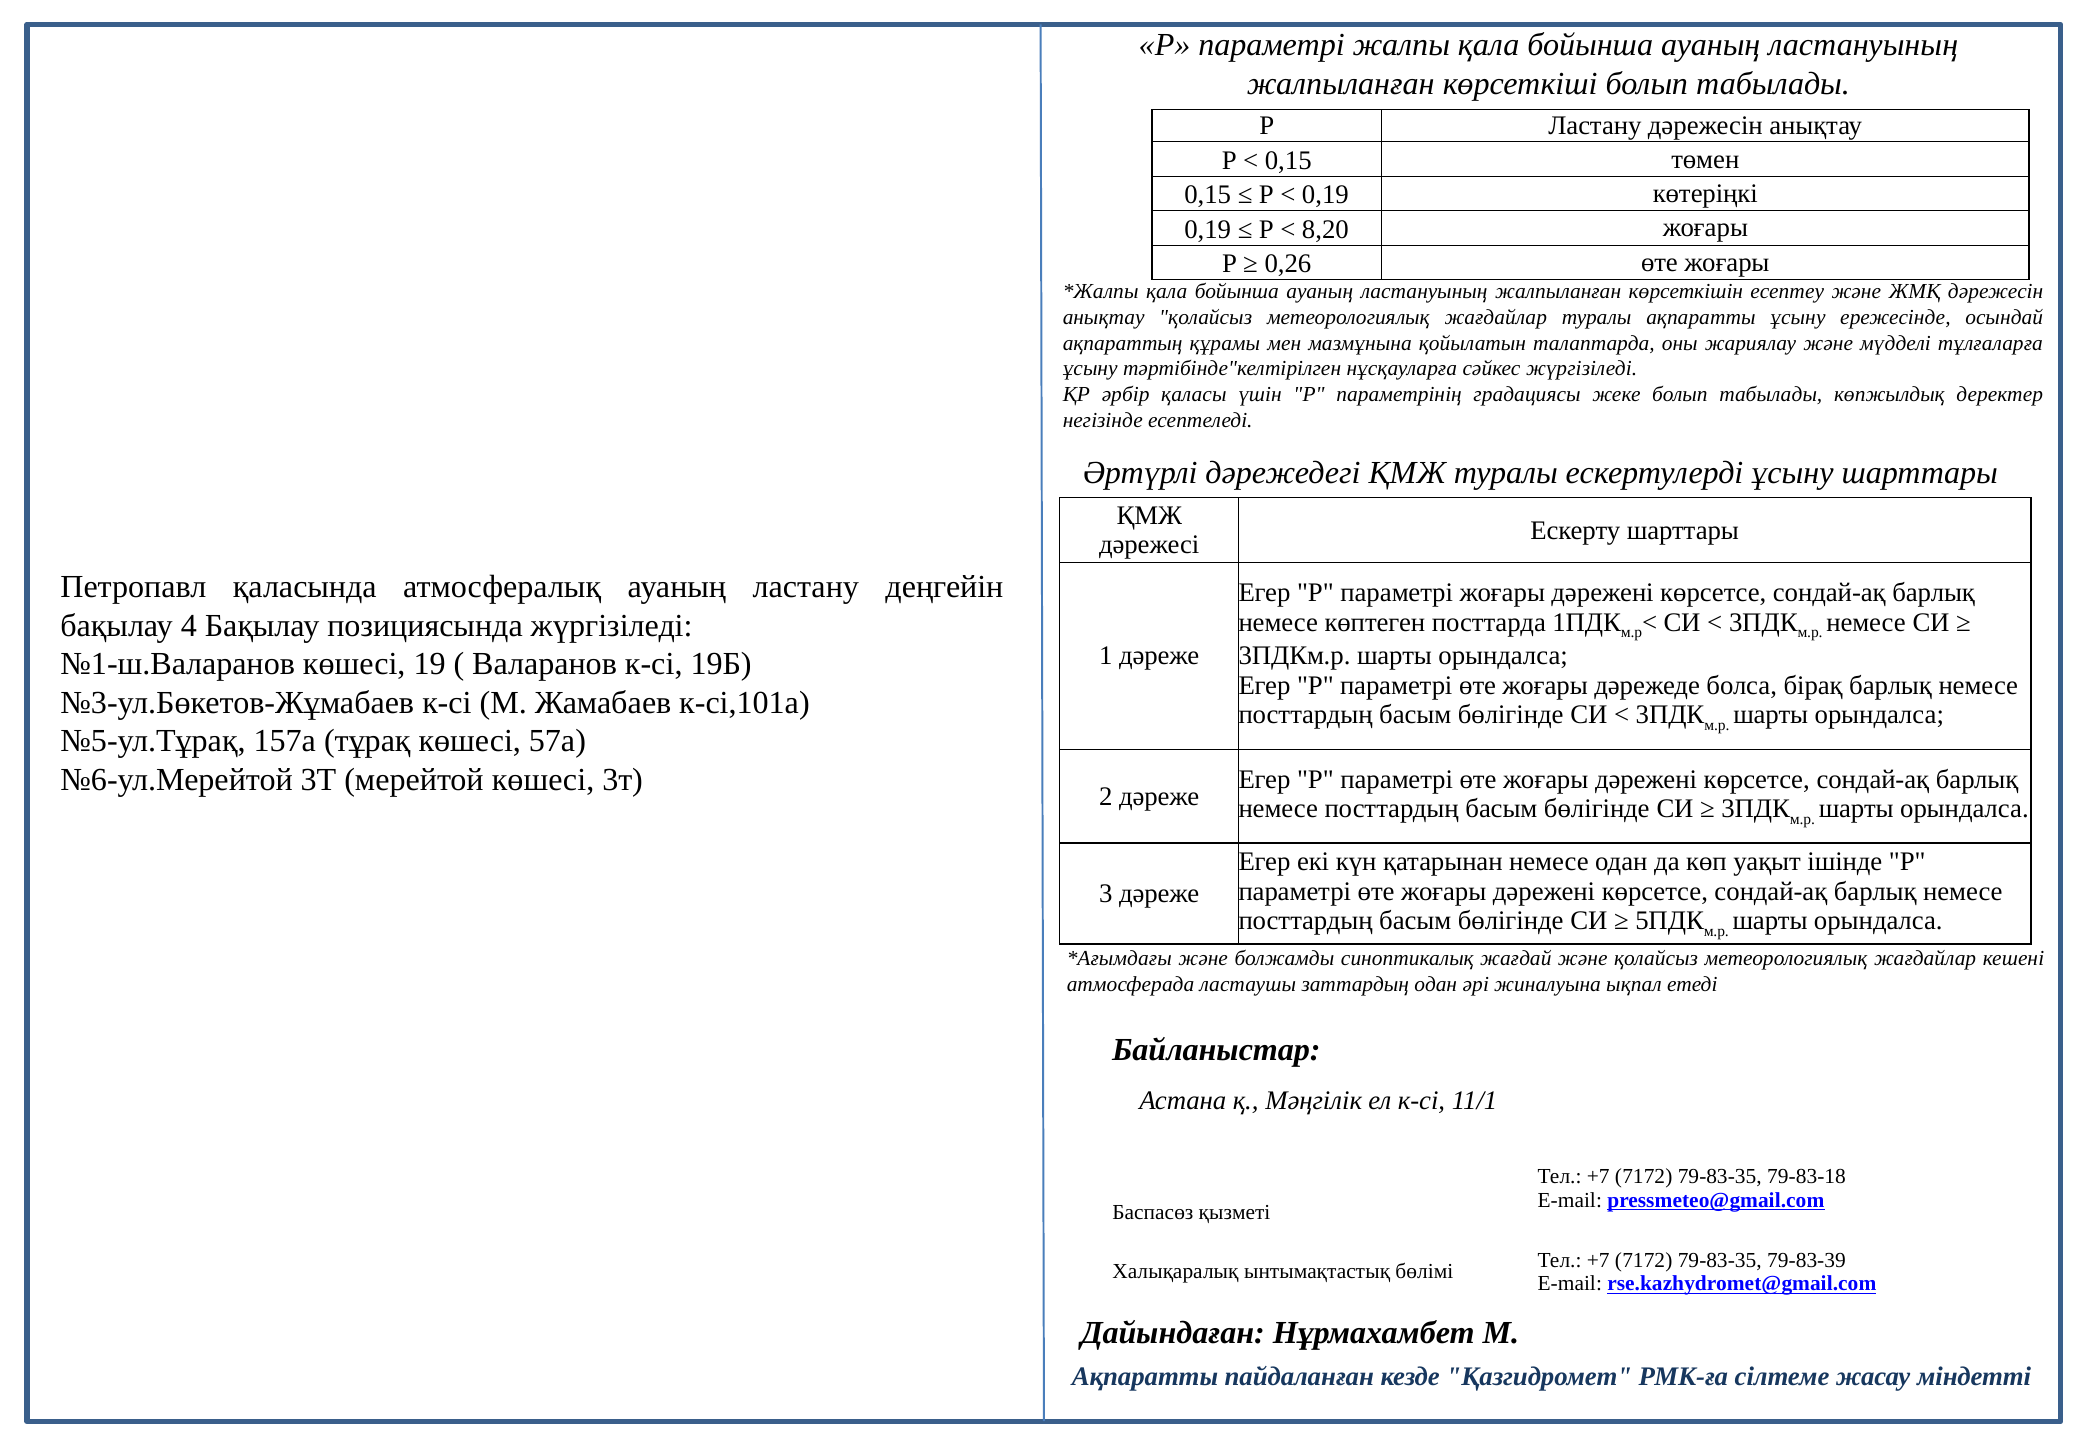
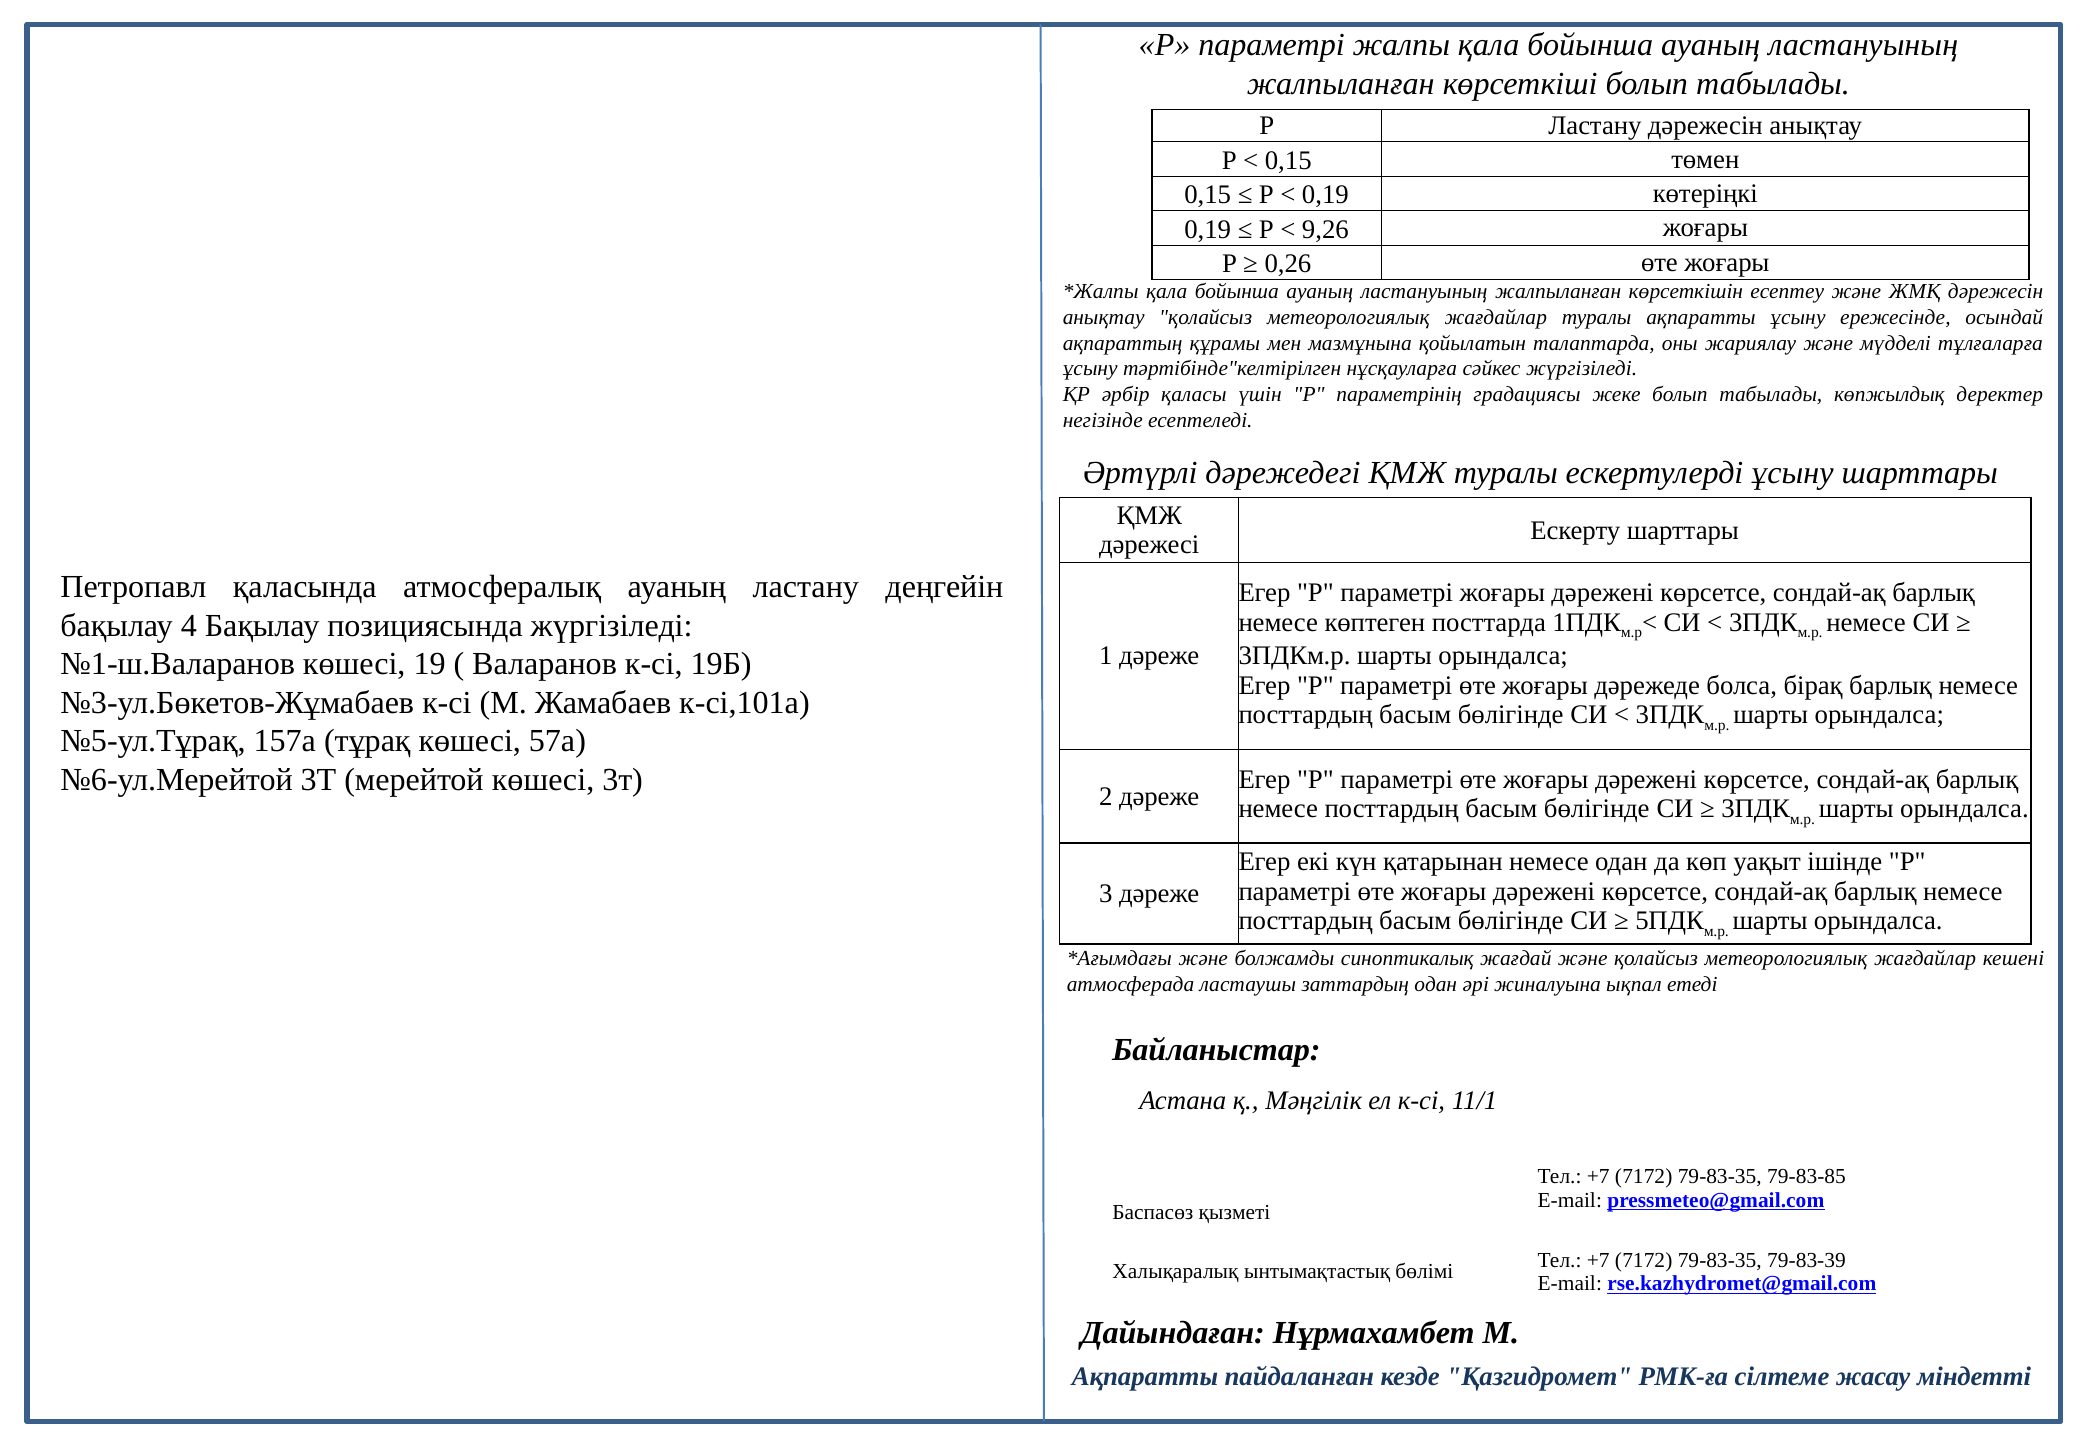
8,20: 8,20 -> 9,26 (1325, 229)
79-83-18: 79-83-18 -> 79-83-85 (1807, 1176)
